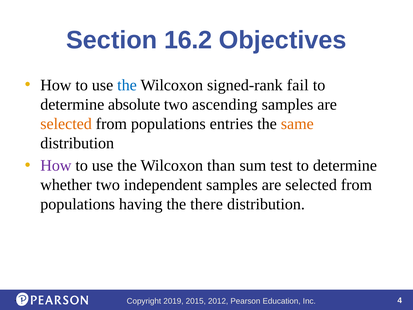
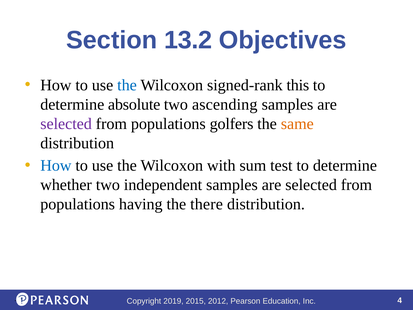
16.2: 16.2 -> 13.2 (188, 40)
fail: fail -> this (298, 85)
selected colour: orange -> purple (66, 124)
entries: entries -> golfers (232, 124)
How colour: purple -> blue (56, 165)
than: than -> with (221, 165)
